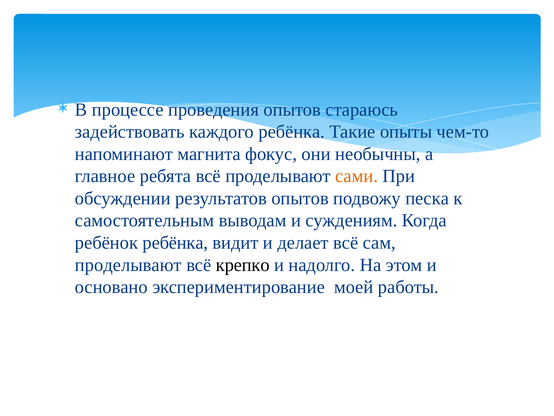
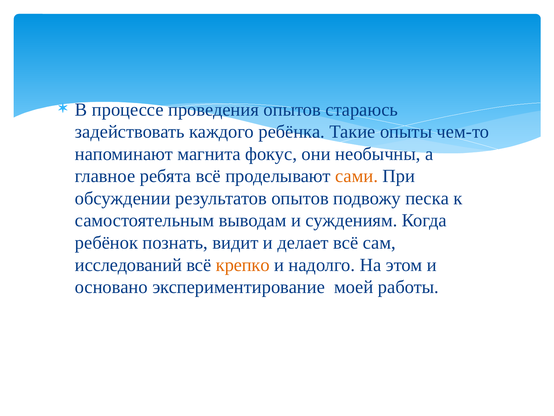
ребёнок ребёнка: ребёнка -> познать (175, 242)
проделывают: проделывают -> исследований (128, 265)
крепко colour: black -> orange (243, 265)
